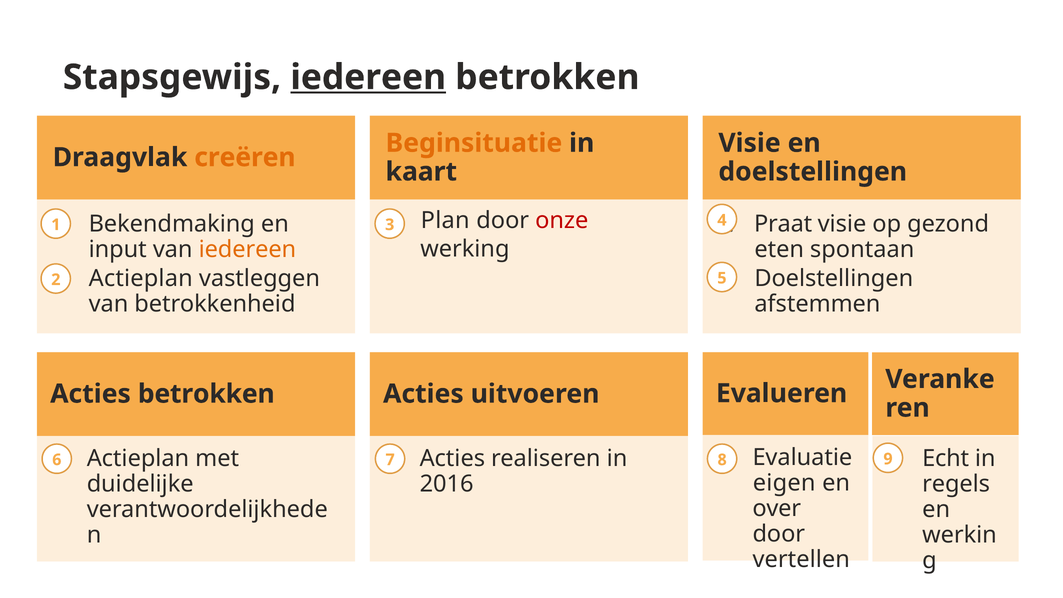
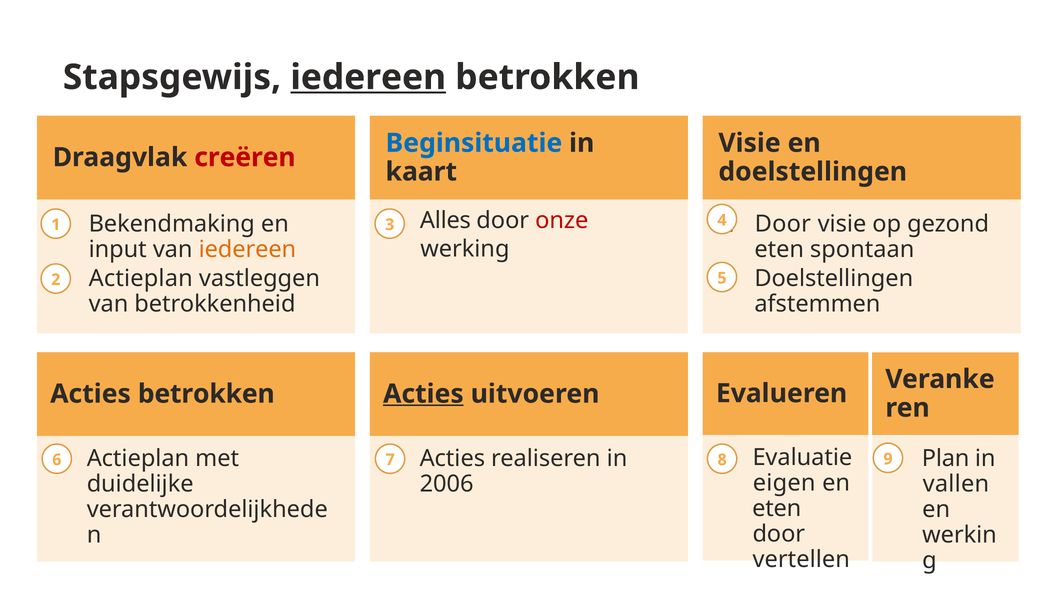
Beginsituatie colour: orange -> blue (474, 143)
creëren colour: orange -> red (245, 157)
Plan: Plan -> Alles (445, 221)
Praat: Praat -> Door (783, 224)
Acties underline: none -> present (423, 394)
Echt: Echt -> Plan (946, 458)
2016: 2016 -> 2006 (447, 484)
regels: regels -> vallen (956, 484)
over: over -> eten (777, 508)
